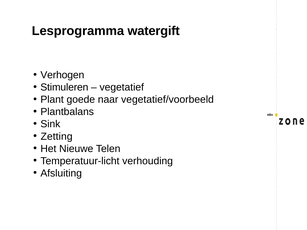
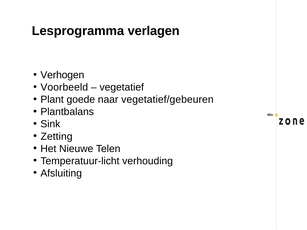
watergift: watergift -> verlagen (154, 31)
Stimuleren: Stimuleren -> Voorbeeld (64, 87)
vegetatief/voorbeeld: vegetatief/voorbeeld -> vegetatief/gebeuren (167, 100)
